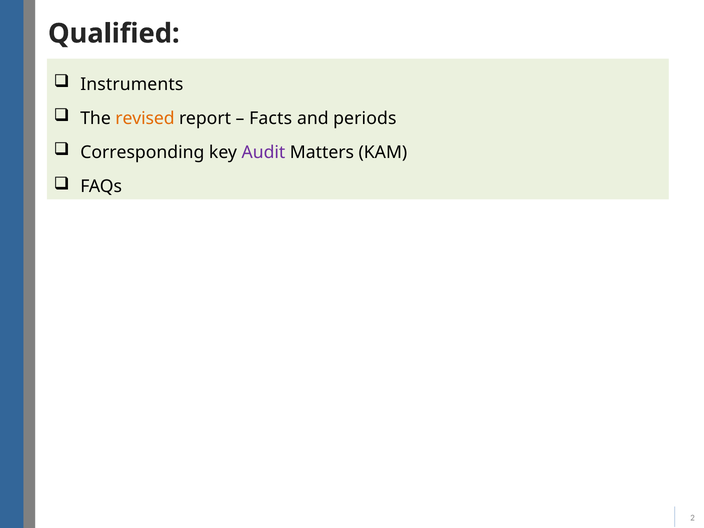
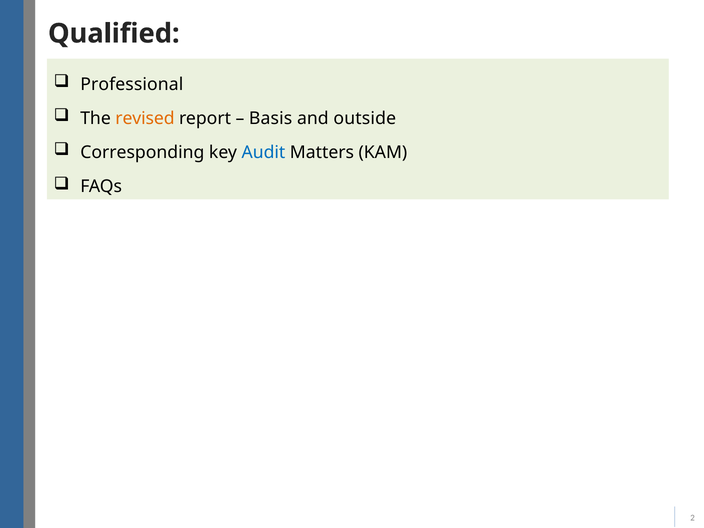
Instruments: Instruments -> Professional (132, 84)
Facts: Facts -> Basis (271, 119)
periods: periods -> outside (365, 119)
Audit colour: purple -> blue (263, 153)
